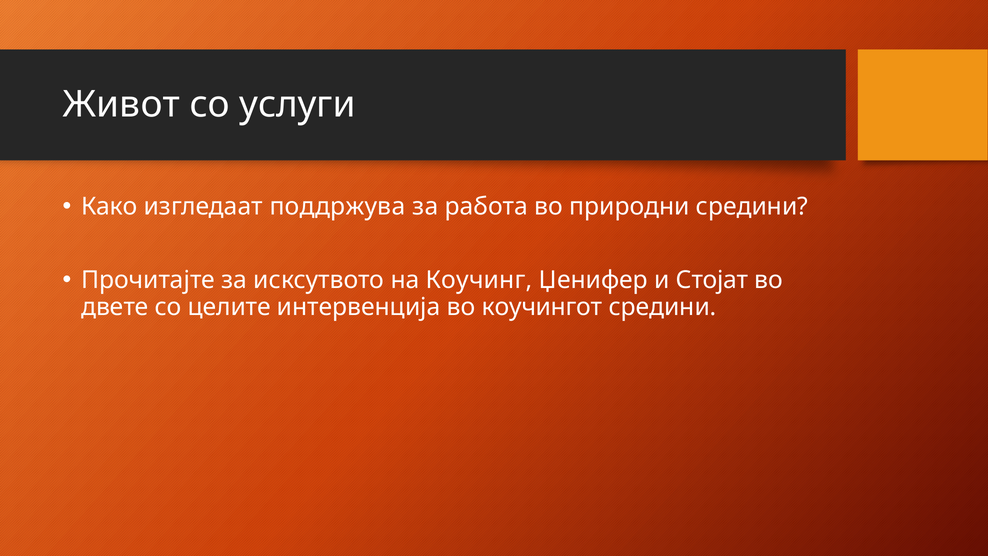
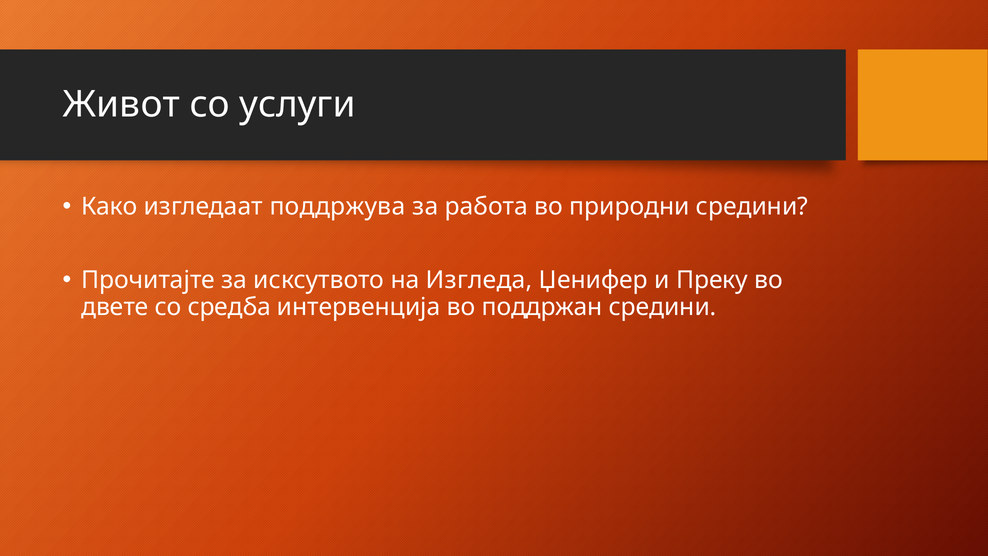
Коучинг: Коучинг -> Изгледа (479, 280)
Стојат: Стојат -> Преку (712, 280)
целите: целите -> средба (229, 307)
коучингот: коучингот -> поддржан (542, 307)
